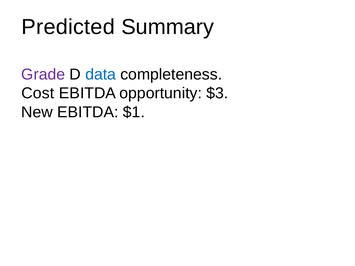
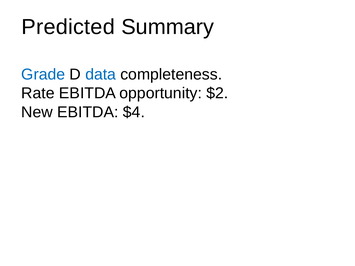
Grade colour: purple -> blue (43, 74)
Cost: Cost -> Rate (38, 93)
$3: $3 -> $2 (217, 93)
$1: $1 -> $4 (134, 112)
